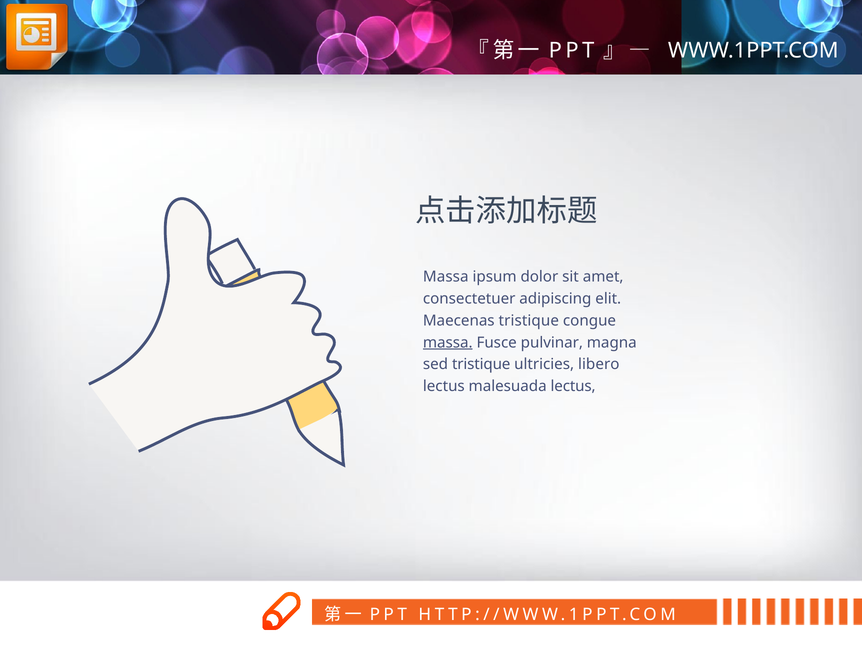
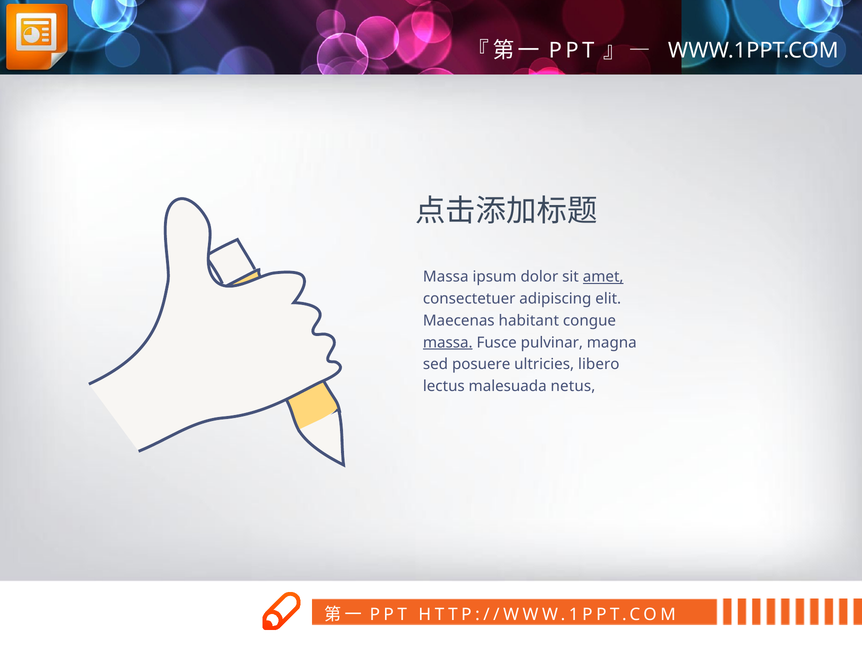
amet underline: none -> present (603, 277)
Maecenas tristique: tristique -> habitant (529, 320)
sed tristique: tristique -> posuere (481, 364)
malesuada lectus: lectus -> netus (573, 386)
